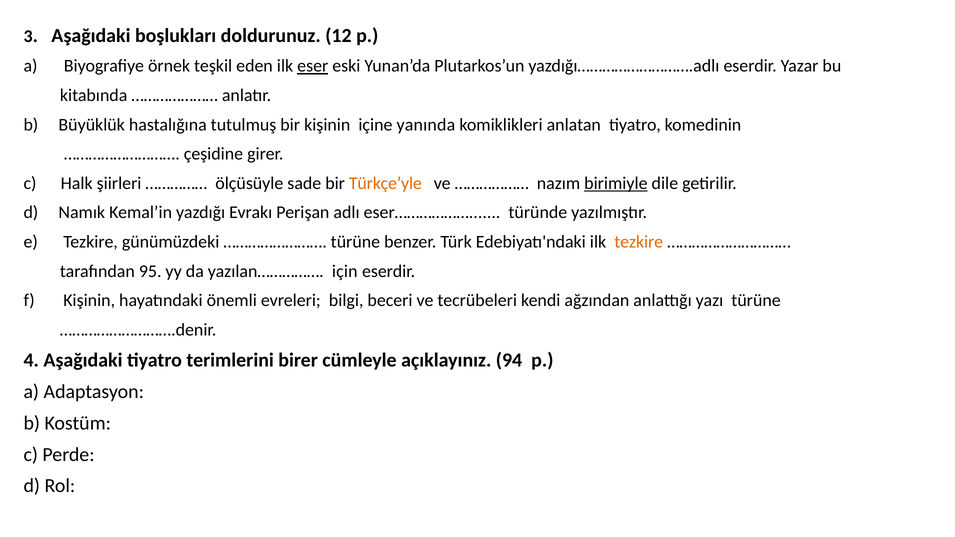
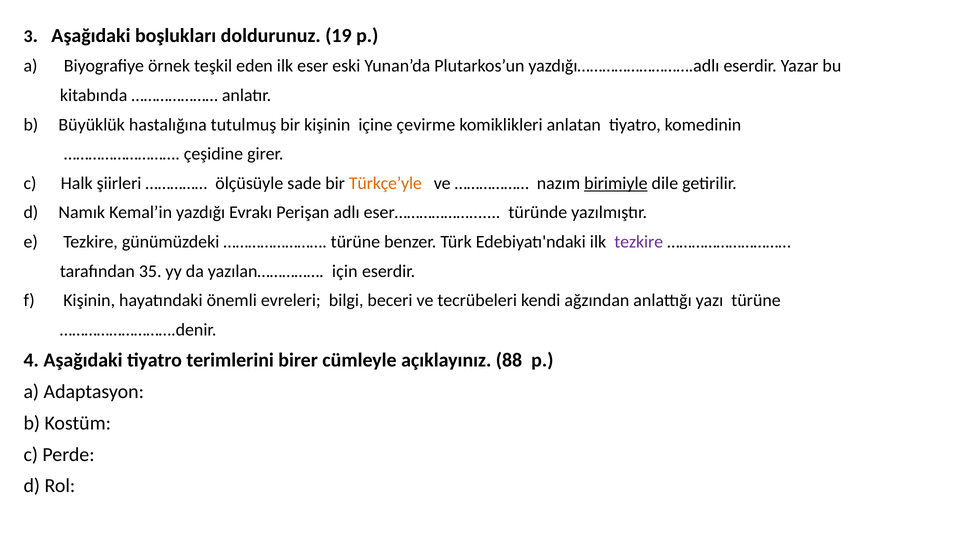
12: 12 -> 19 (338, 36)
eser underline: present -> none (313, 66)
yanında: yanında -> çevirme (426, 125)
tezkire colour: orange -> purple (639, 242)
95: 95 -> 35 (150, 271)
94: 94 -> 88 (509, 360)
